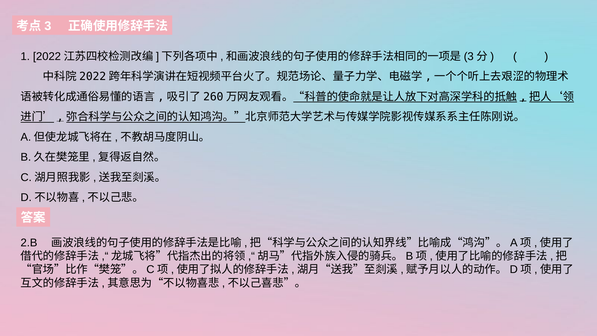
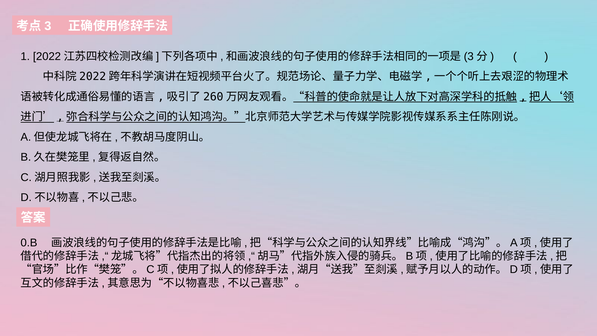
2.B: 2.B -> 0.B (29, 243)
